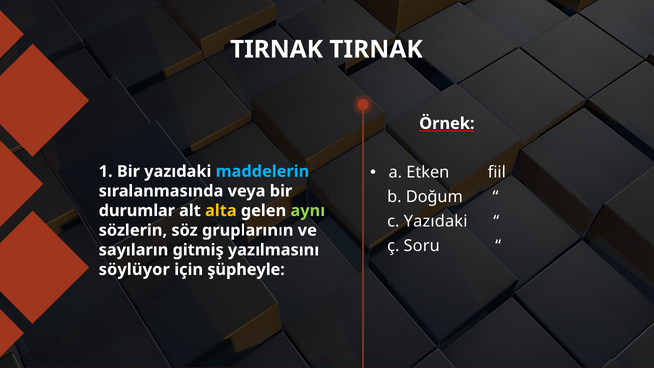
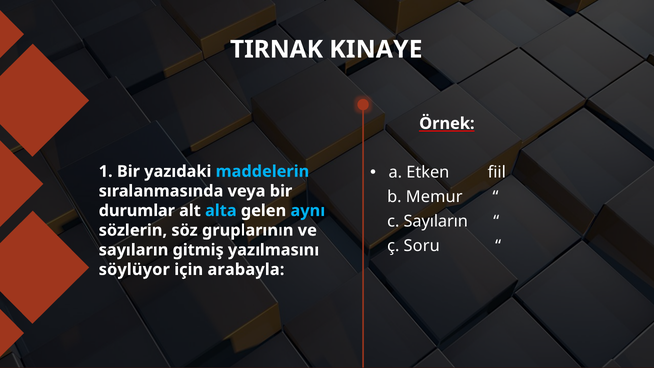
TIRNAK TIRNAK: TIRNAK -> KINAYE (376, 49)
Doğum: Doğum -> Memur (434, 197)
alta colour: yellow -> light blue (221, 211)
aynı colour: light green -> light blue (308, 211)
c Yazıdaki: Yazıdaki -> Sayıların (436, 221)
şüpheyle: şüpheyle -> arabayla (246, 269)
